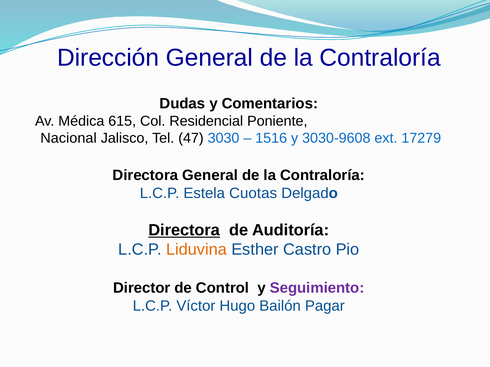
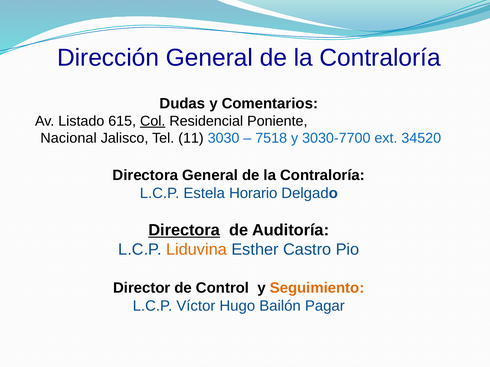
Médica: Médica -> Listado (81, 121)
Col underline: none -> present (153, 121)
47: 47 -> 11 (191, 138)
1516: 1516 -> 7518 (271, 138)
3030-9608: 3030-9608 -> 3030-7700 (336, 138)
17279: 17279 -> 34520 (421, 138)
Cuotas: Cuotas -> Horario (253, 193)
Seguimiento colour: purple -> orange (317, 288)
